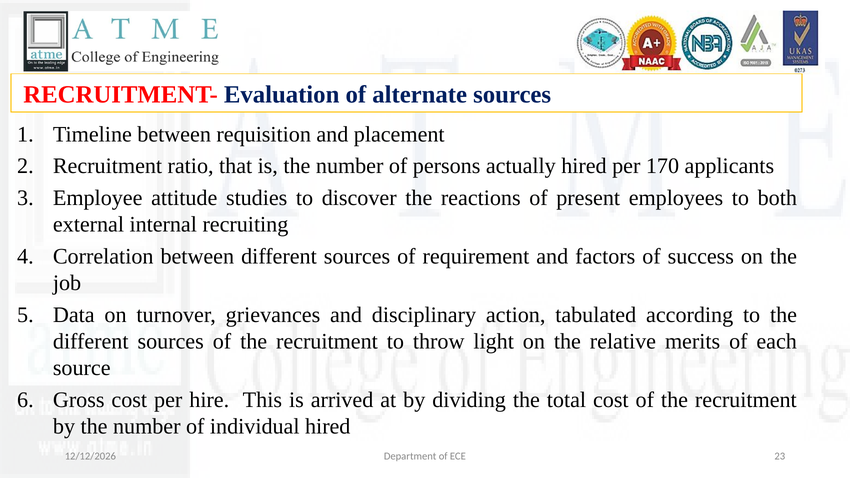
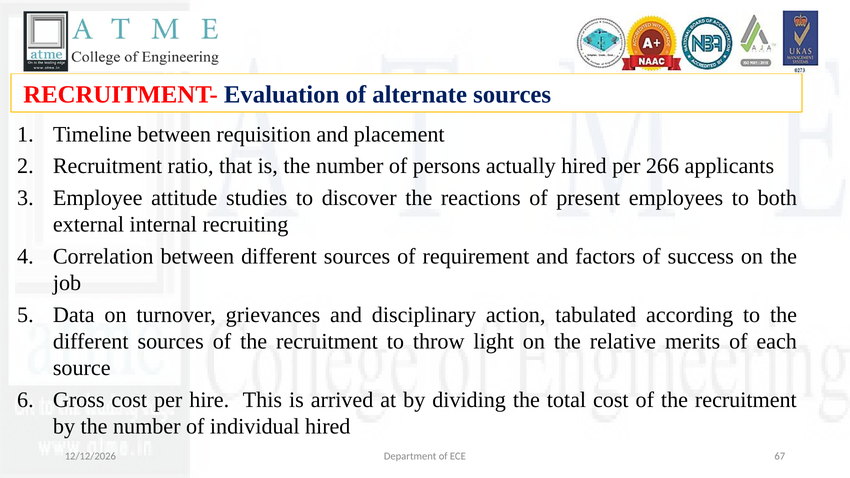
170: 170 -> 266 (663, 166)
23: 23 -> 67 (780, 456)
